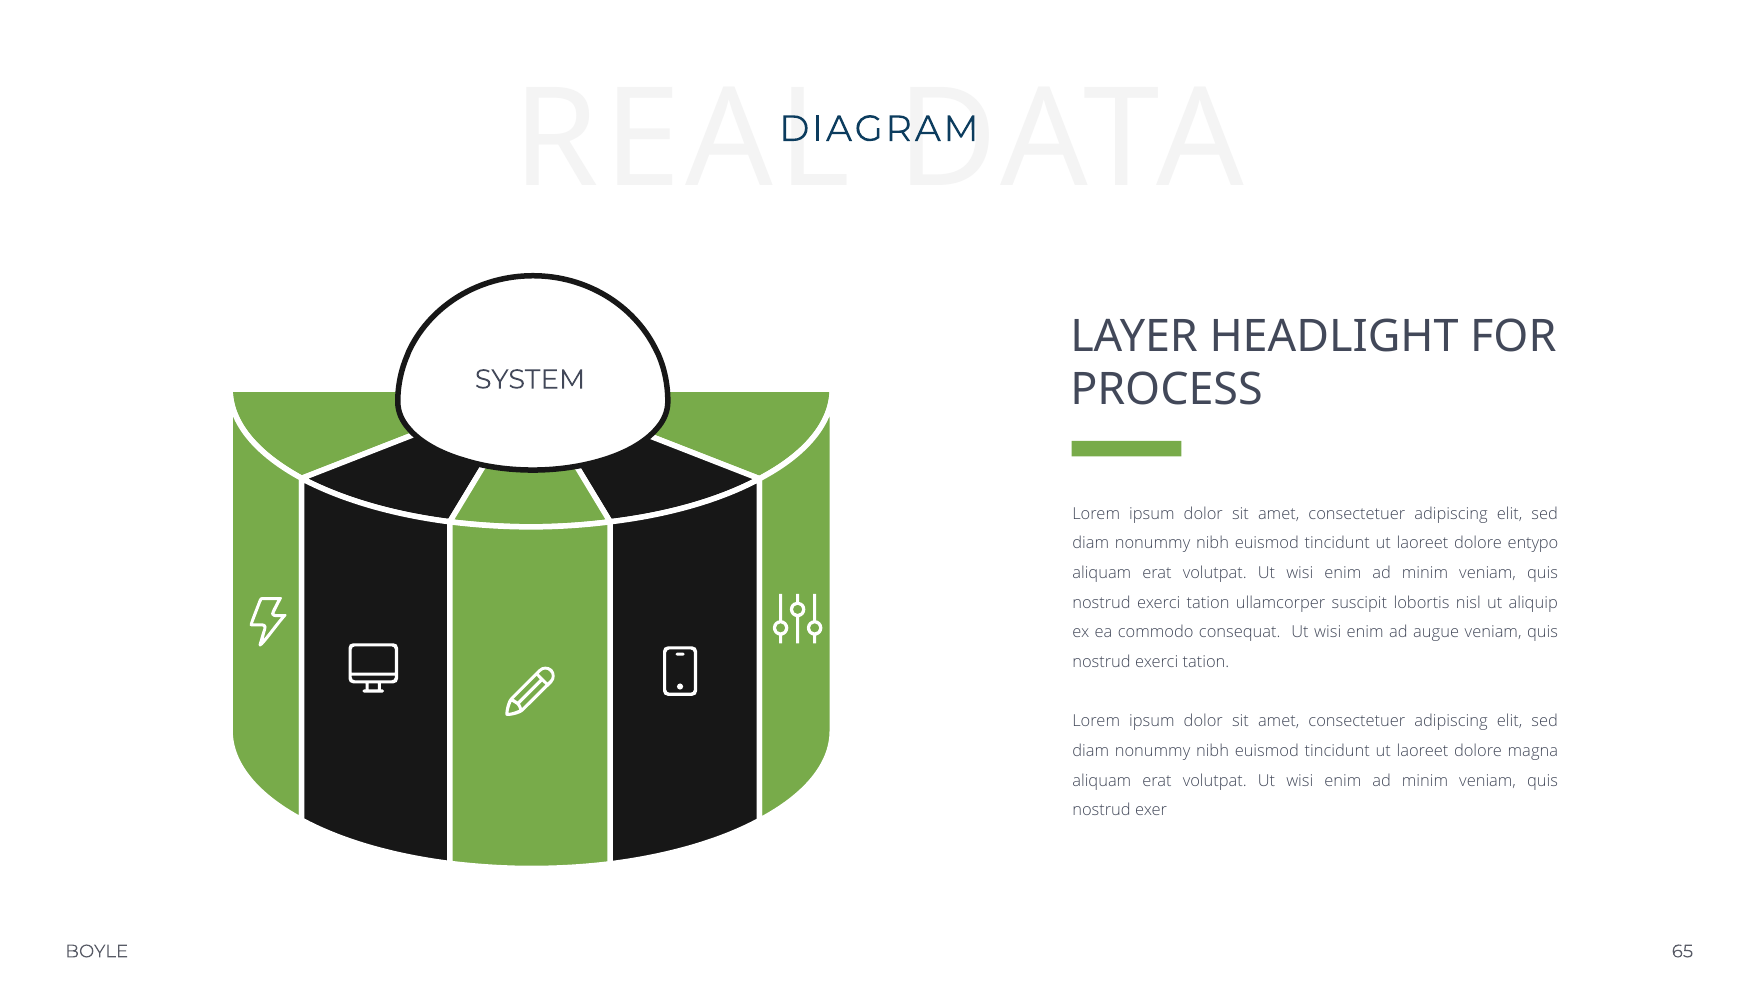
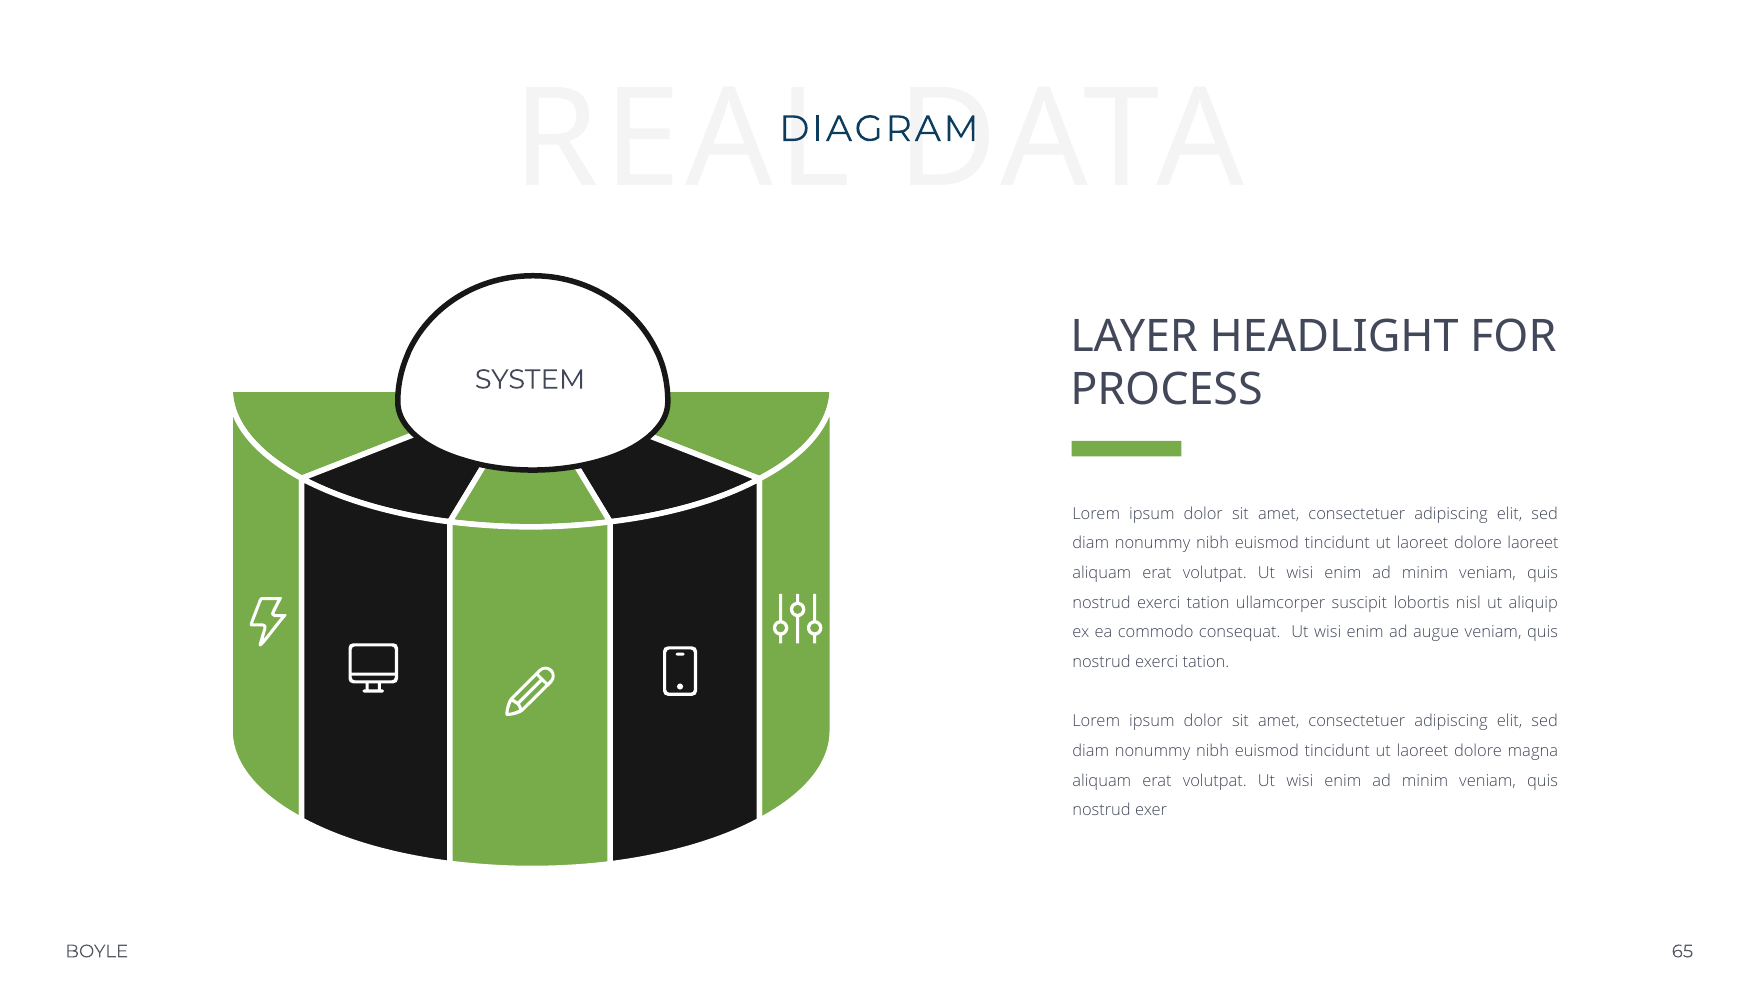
dolore entypo: entypo -> laoreet (1533, 543)
